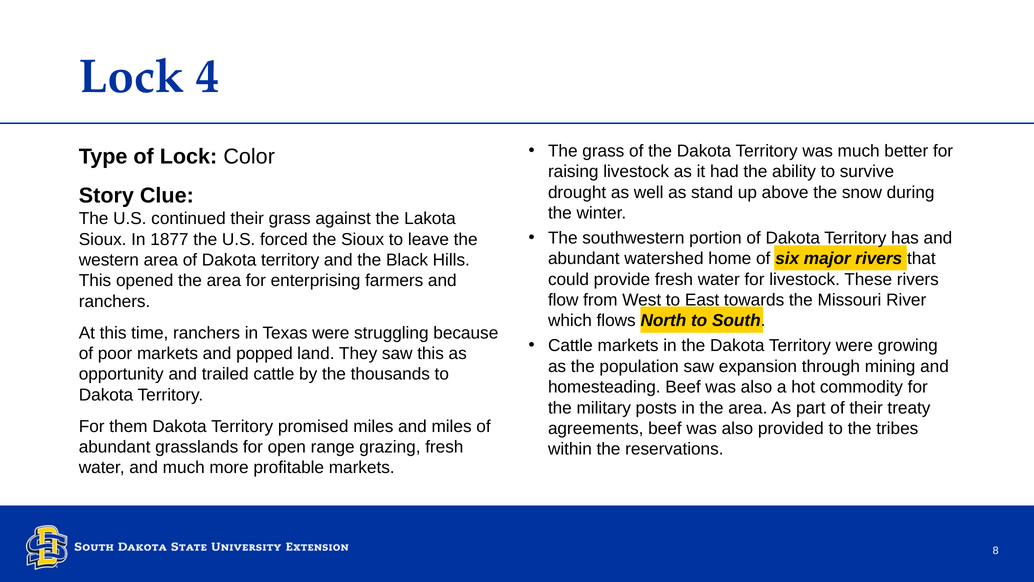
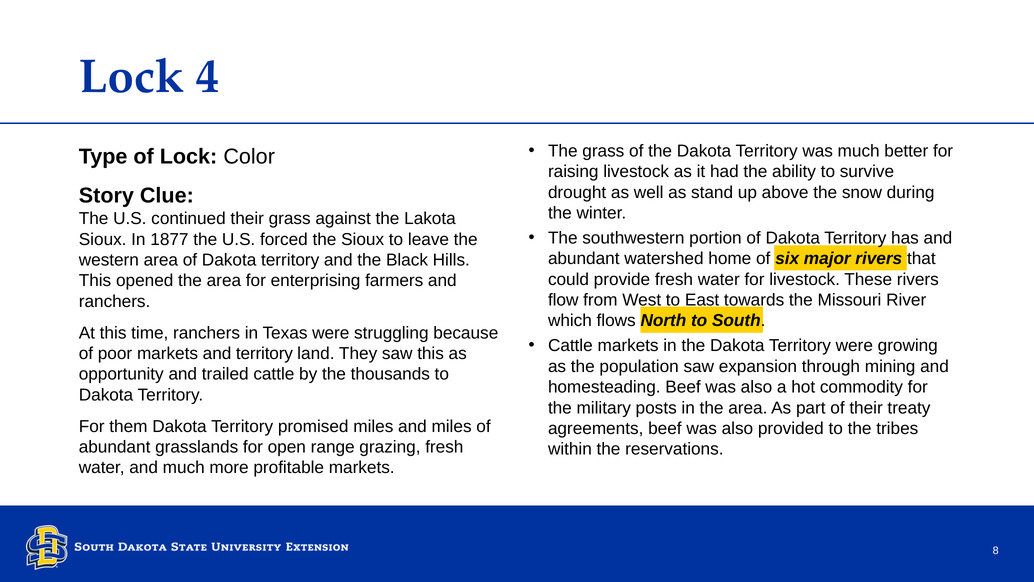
and popped: popped -> territory (264, 353)
